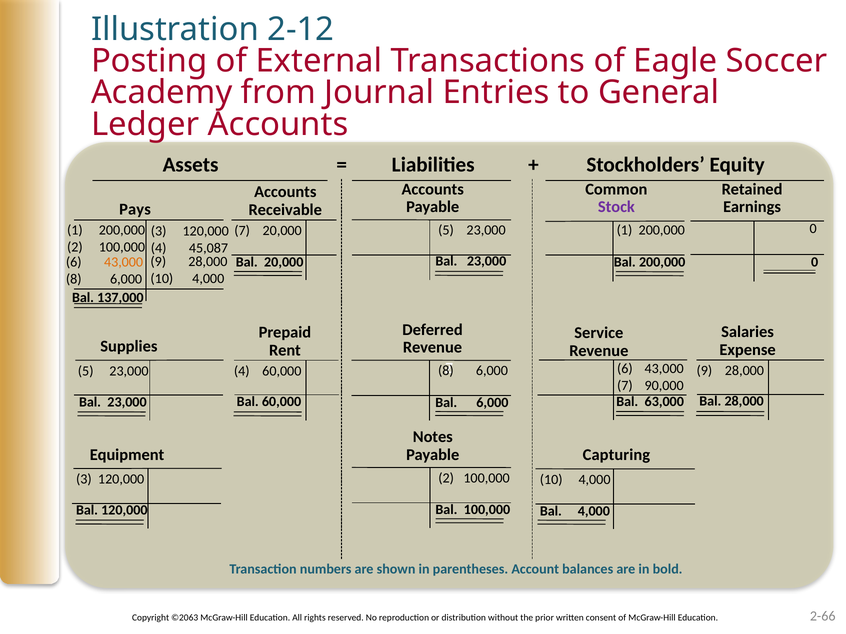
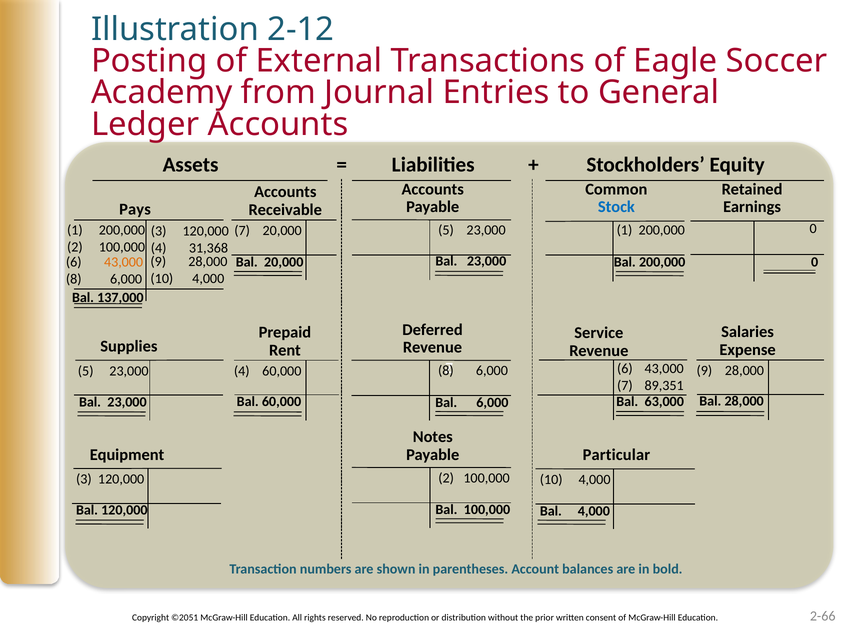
Stock colour: purple -> blue (616, 207)
45,087: 45,087 -> 31,368 (208, 248)
90,000: 90,000 -> 89,351 (664, 386)
Capturing: Capturing -> Particular (616, 455)
©2063: ©2063 -> ©2051 (185, 618)
